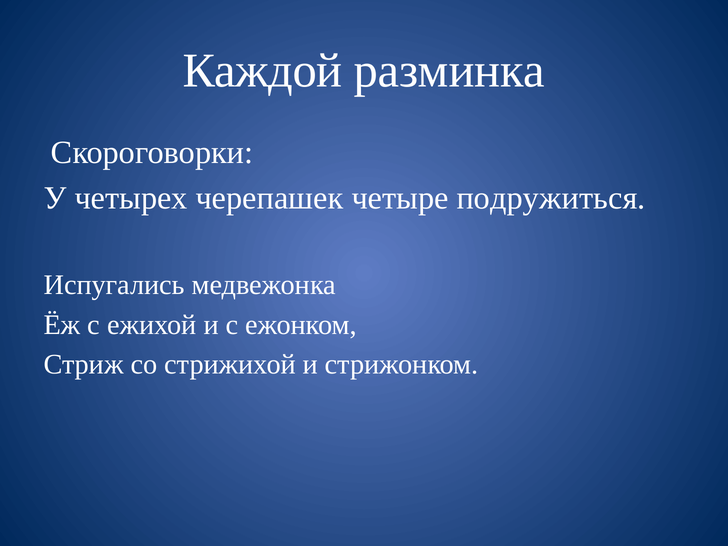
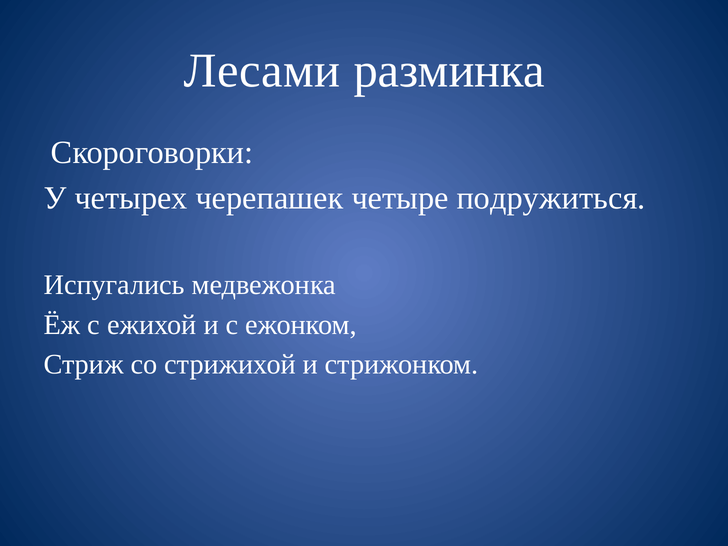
Каждой: Каждой -> Лесами (262, 71)
